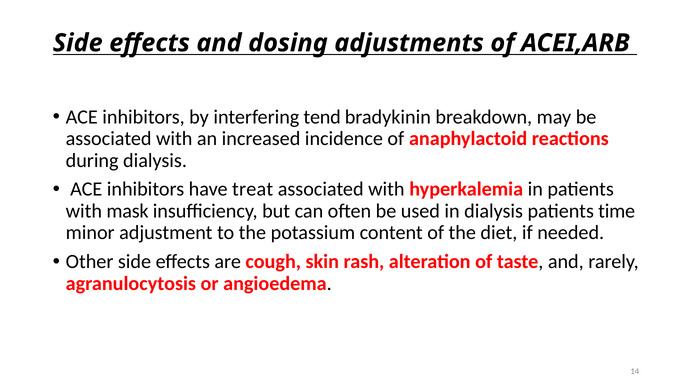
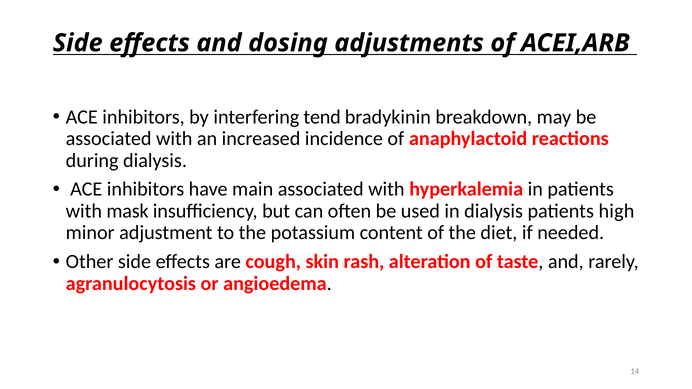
treat: treat -> main (253, 189)
time: time -> high (616, 211)
